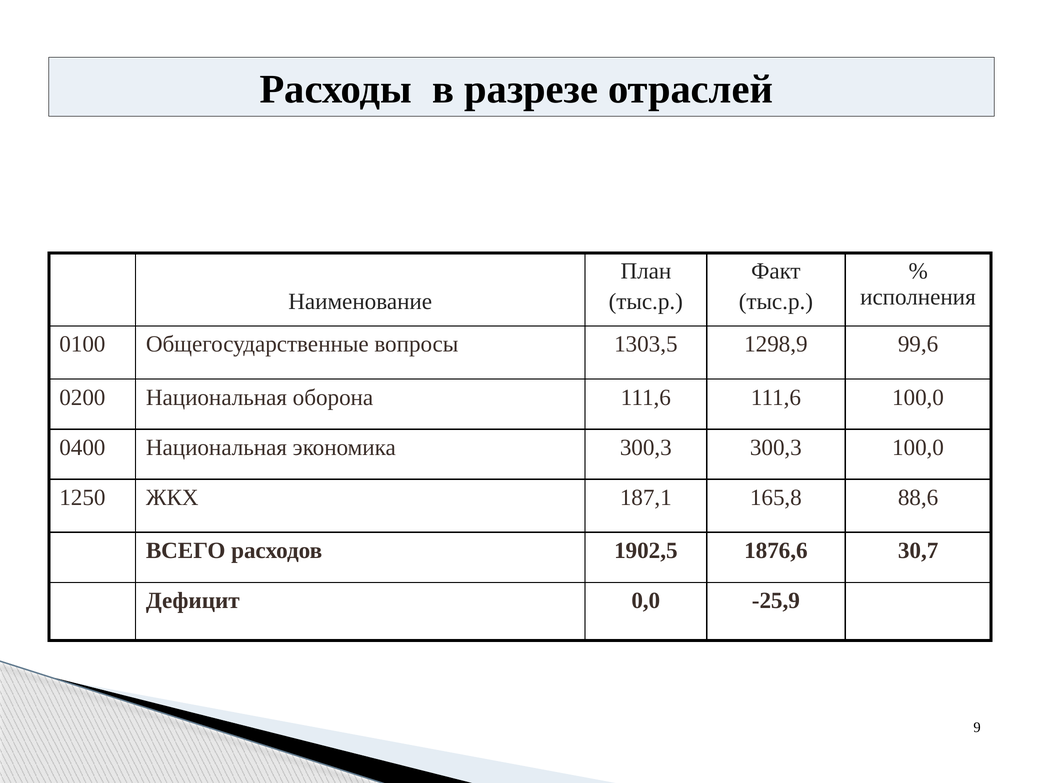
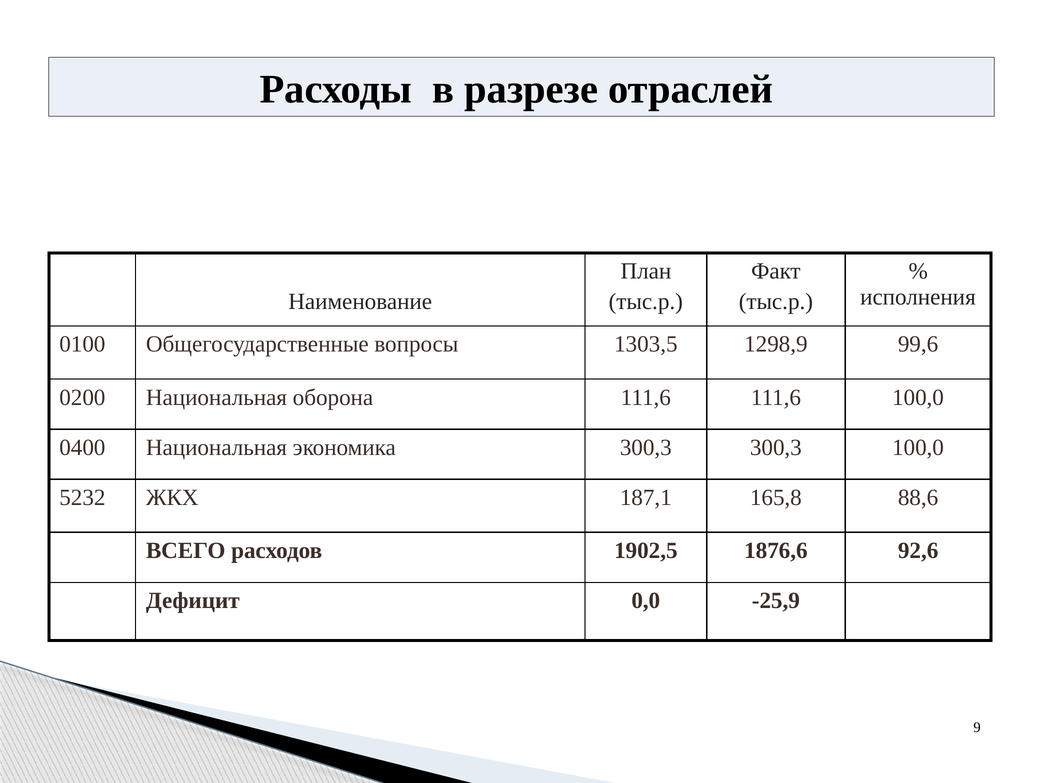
1250: 1250 -> 5232 (82, 497)
30,7: 30,7 -> 92,6 (918, 550)
